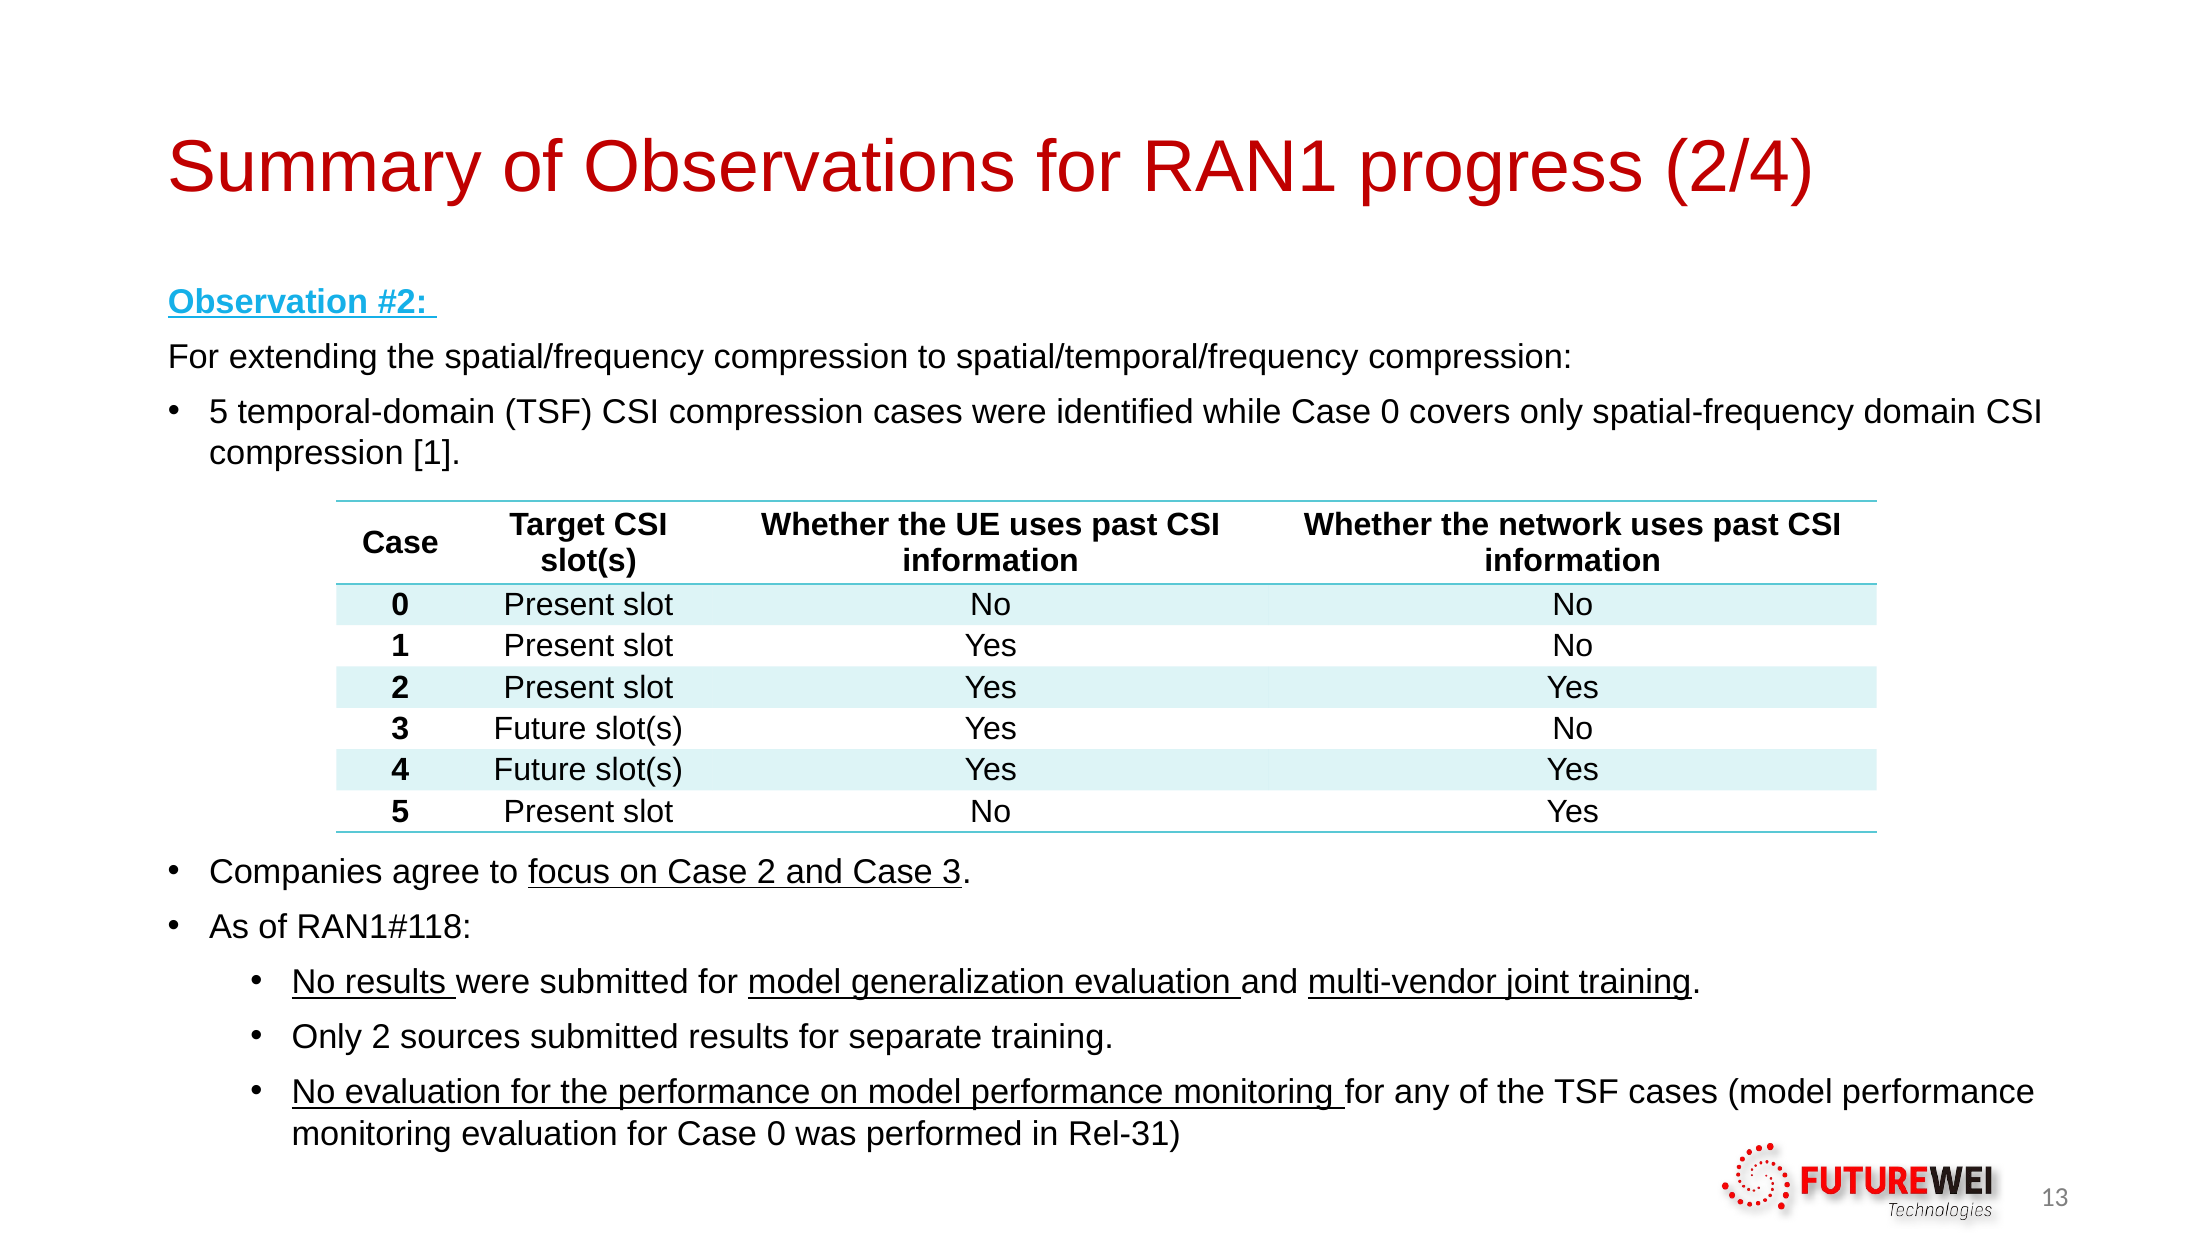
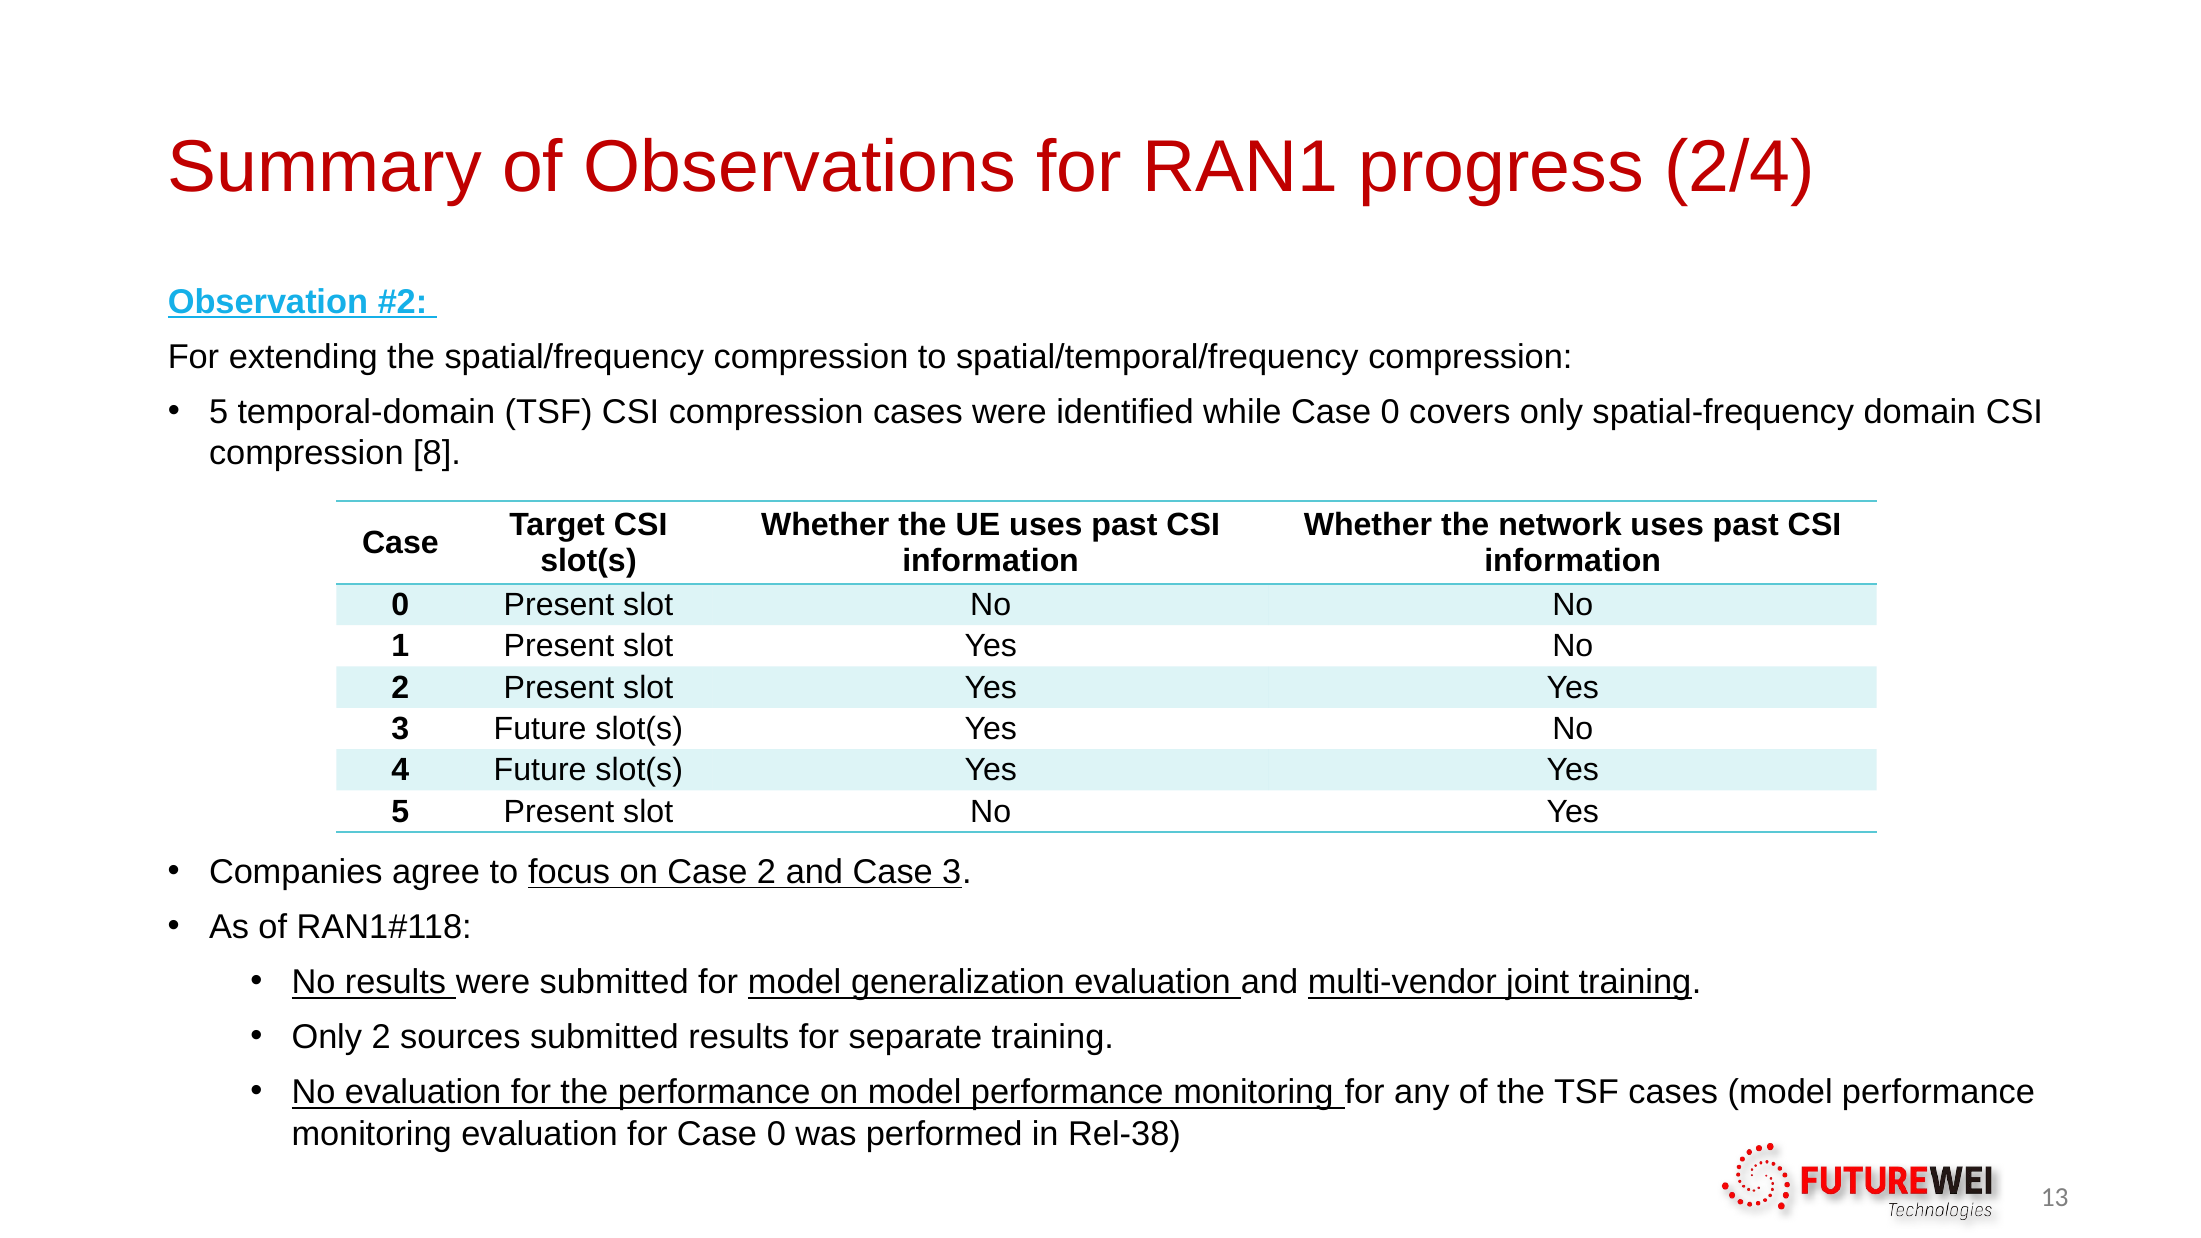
compression 1: 1 -> 8 (437, 453)
Rel-31: Rel-31 -> Rel-38 (1124, 1134)
